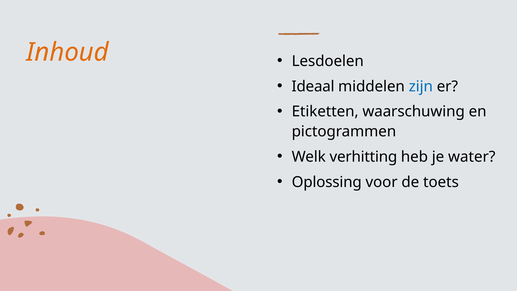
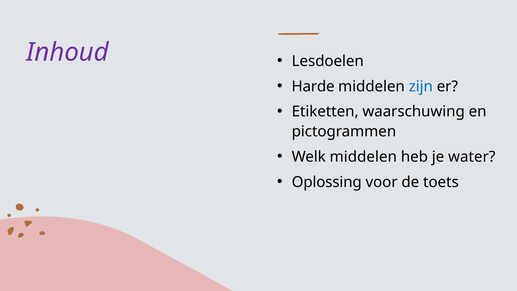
Inhoud colour: orange -> purple (68, 52)
Ideaal: Ideaal -> Harde (313, 86)
Welk verhitting: verhitting -> middelen (363, 157)
